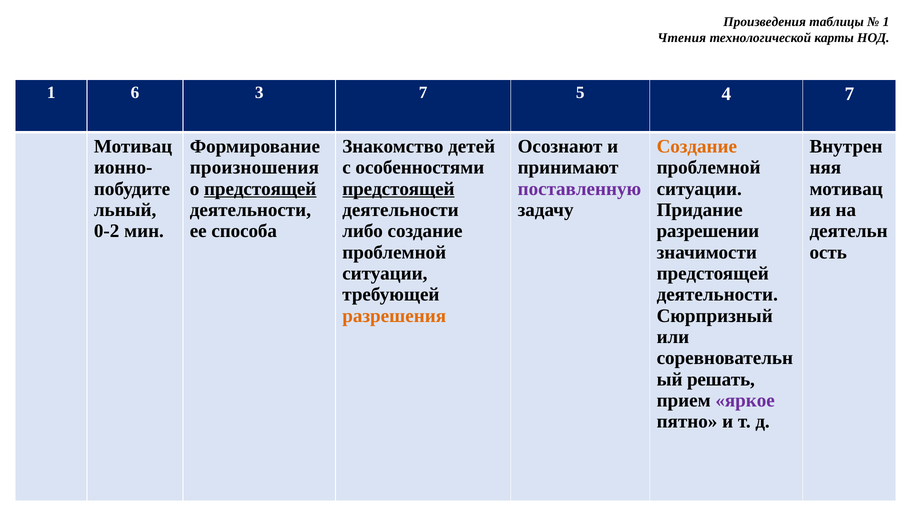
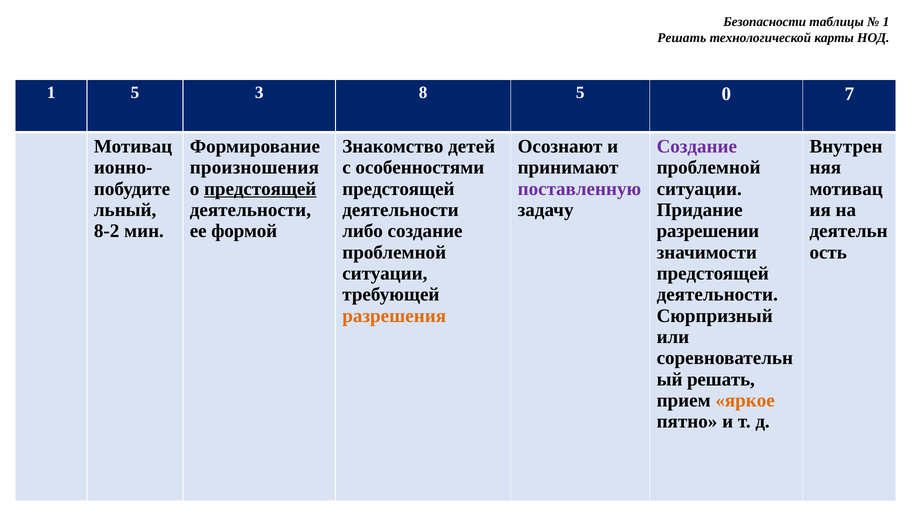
Произведения: Произведения -> Безопасности (765, 22)
Чтения: Чтения -> Решать (682, 38)
1 6: 6 -> 5 (135, 93)
3 7: 7 -> 8 (423, 93)
4: 4 -> 0 (726, 94)
Создание colour: orange -> purple (697, 146)
предстоящей underline: present -> none (398, 189)
0-2: 0-2 -> 8-2 (107, 231)
способа: способа -> формой (244, 231)
яркое colour: purple -> orange (745, 400)
